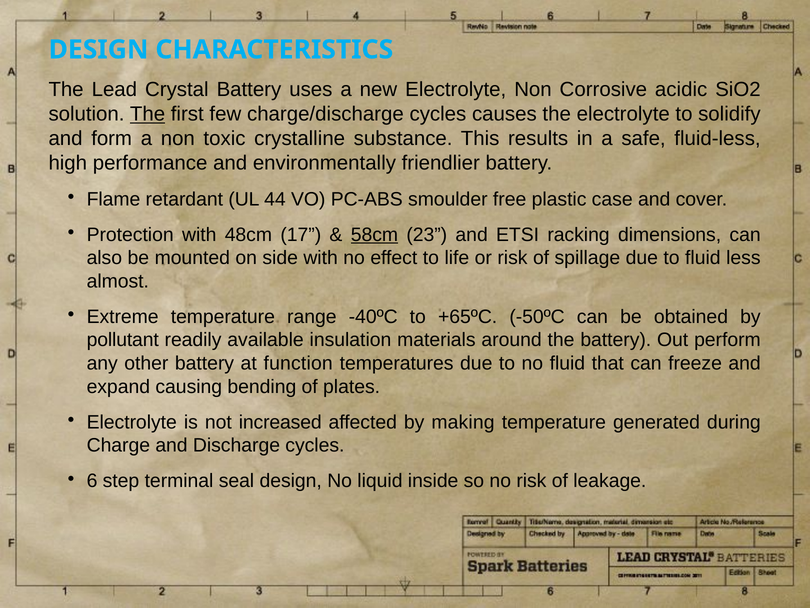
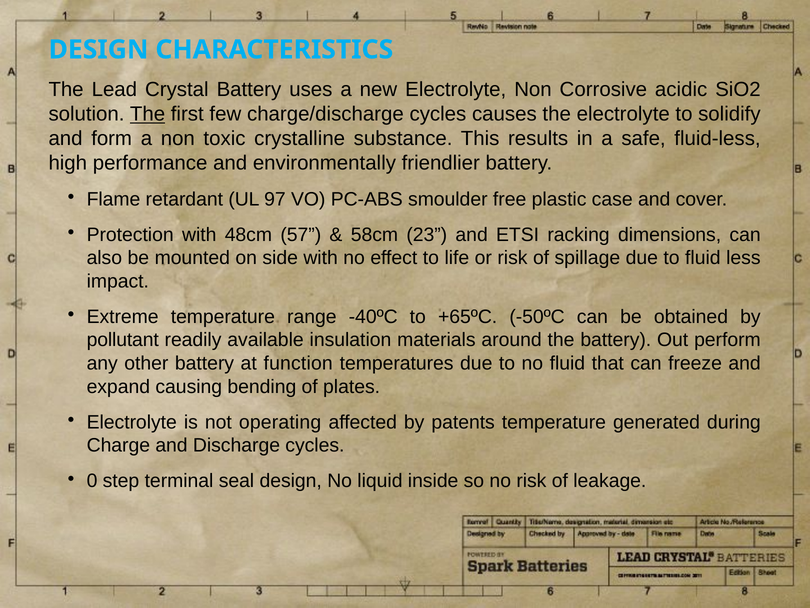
44: 44 -> 97 (275, 199)
17: 17 -> 57 (301, 235)
58cm underline: present -> none (374, 235)
almost: almost -> impact (118, 281)
increased: increased -> operating (280, 422)
making: making -> patents (463, 422)
6: 6 -> 0 (92, 481)
